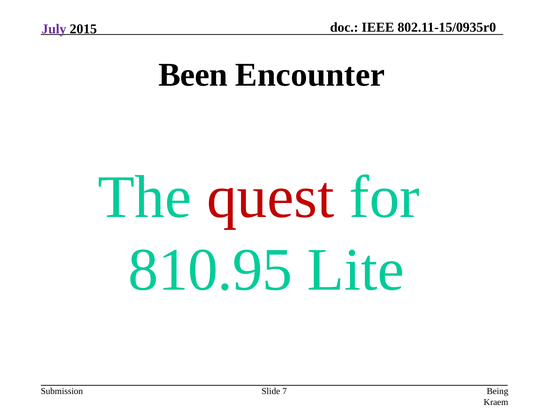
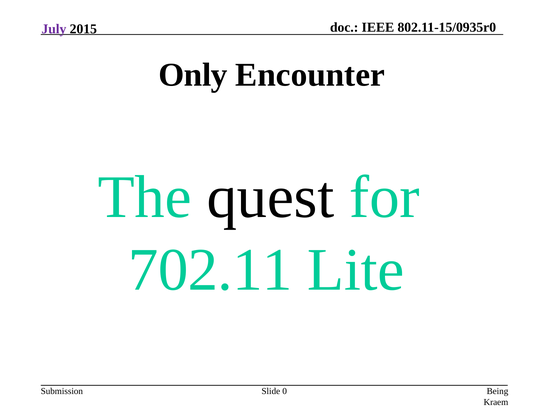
Been: Been -> Only (193, 75)
quest colour: red -> black (270, 197)
810.95: 810.95 -> 702.11 (210, 270)
7: 7 -> 0 (285, 391)
